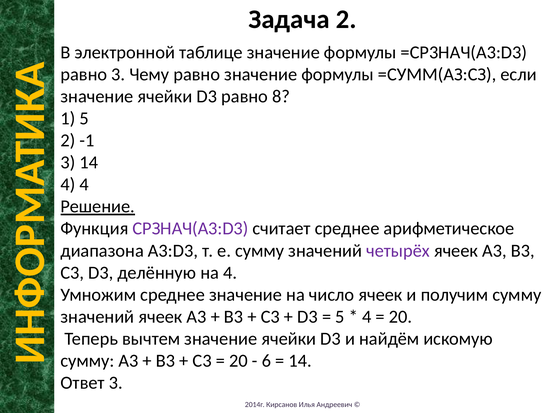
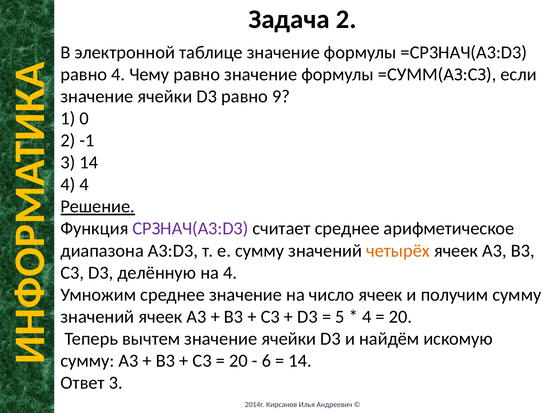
равно 3: 3 -> 4 (118, 74)
8: 8 -> 9 (281, 96)
1 5: 5 -> 0 (84, 119)
четырёх colour: purple -> orange (398, 251)
